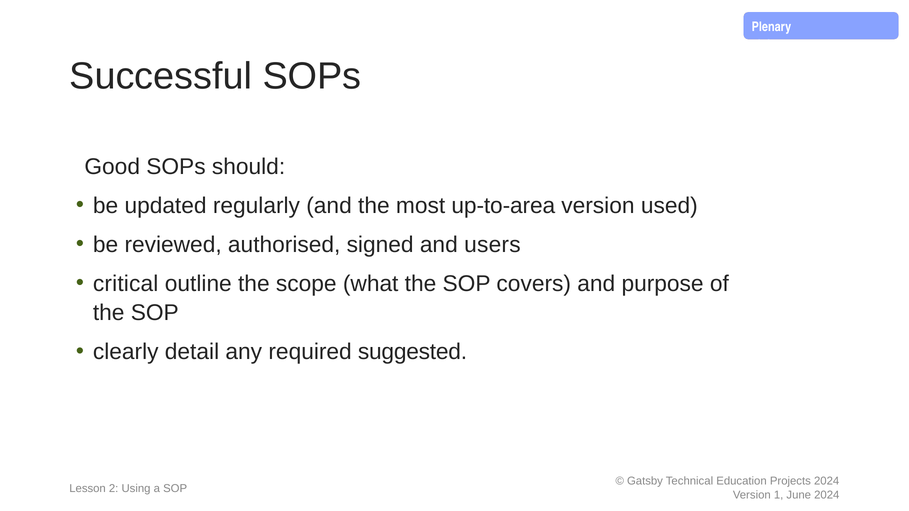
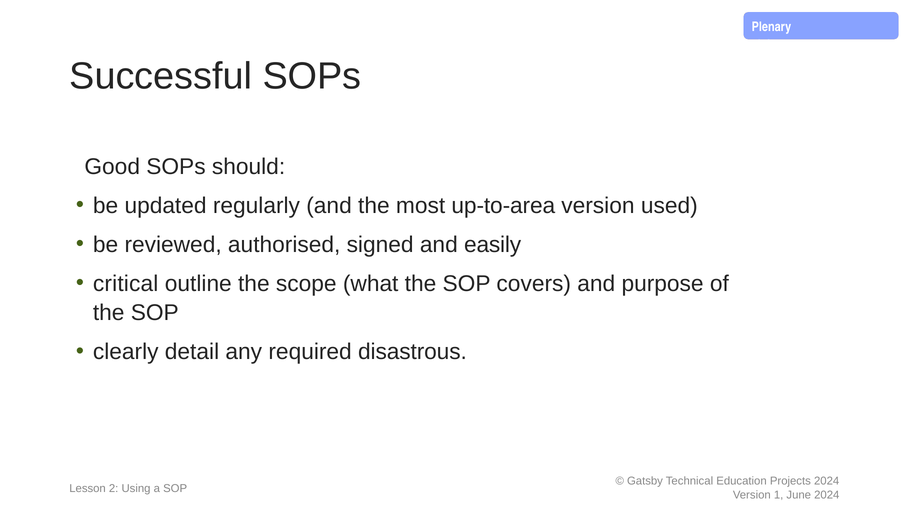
users: users -> easily (493, 245)
suggested: suggested -> disastrous (412, 352)
